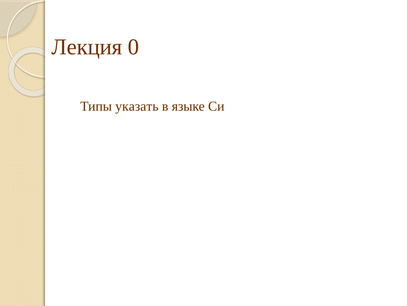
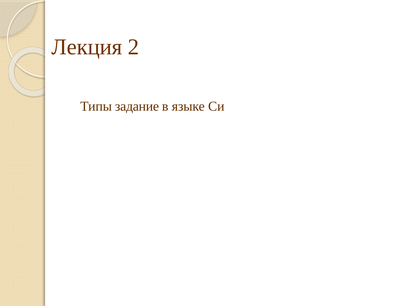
0: 0 -> 2 (134, 47)
указать: указать -> задание (137, 106)
